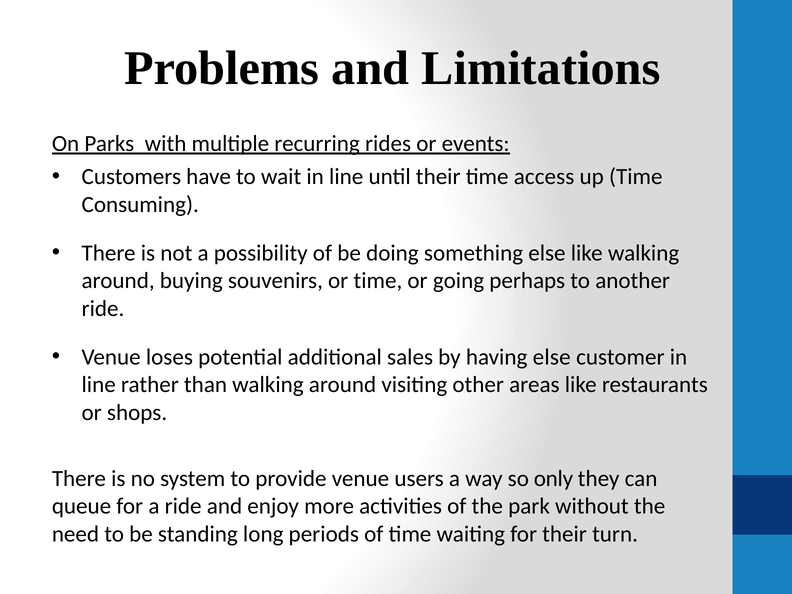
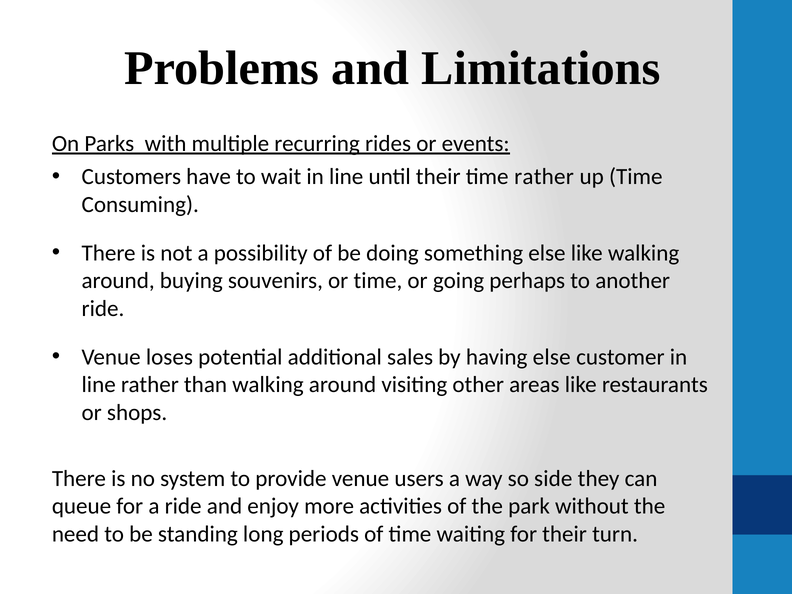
time access: access -> rather (544, 177)
only: only -> side (553, 479)
